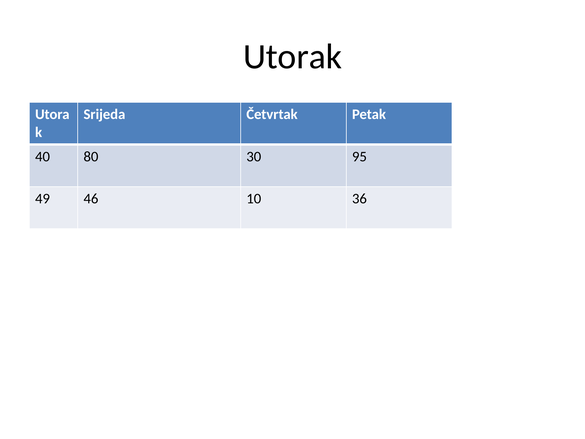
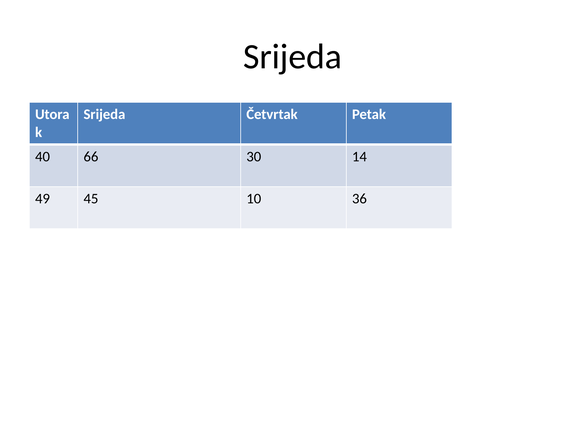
Utorak: Utorak -> Srijeda (292, 57)
80: 80 -> 66 (91, 156)
95: 95 -> 14 (359, 156)
46: 46 -> 45 (91, 198)
